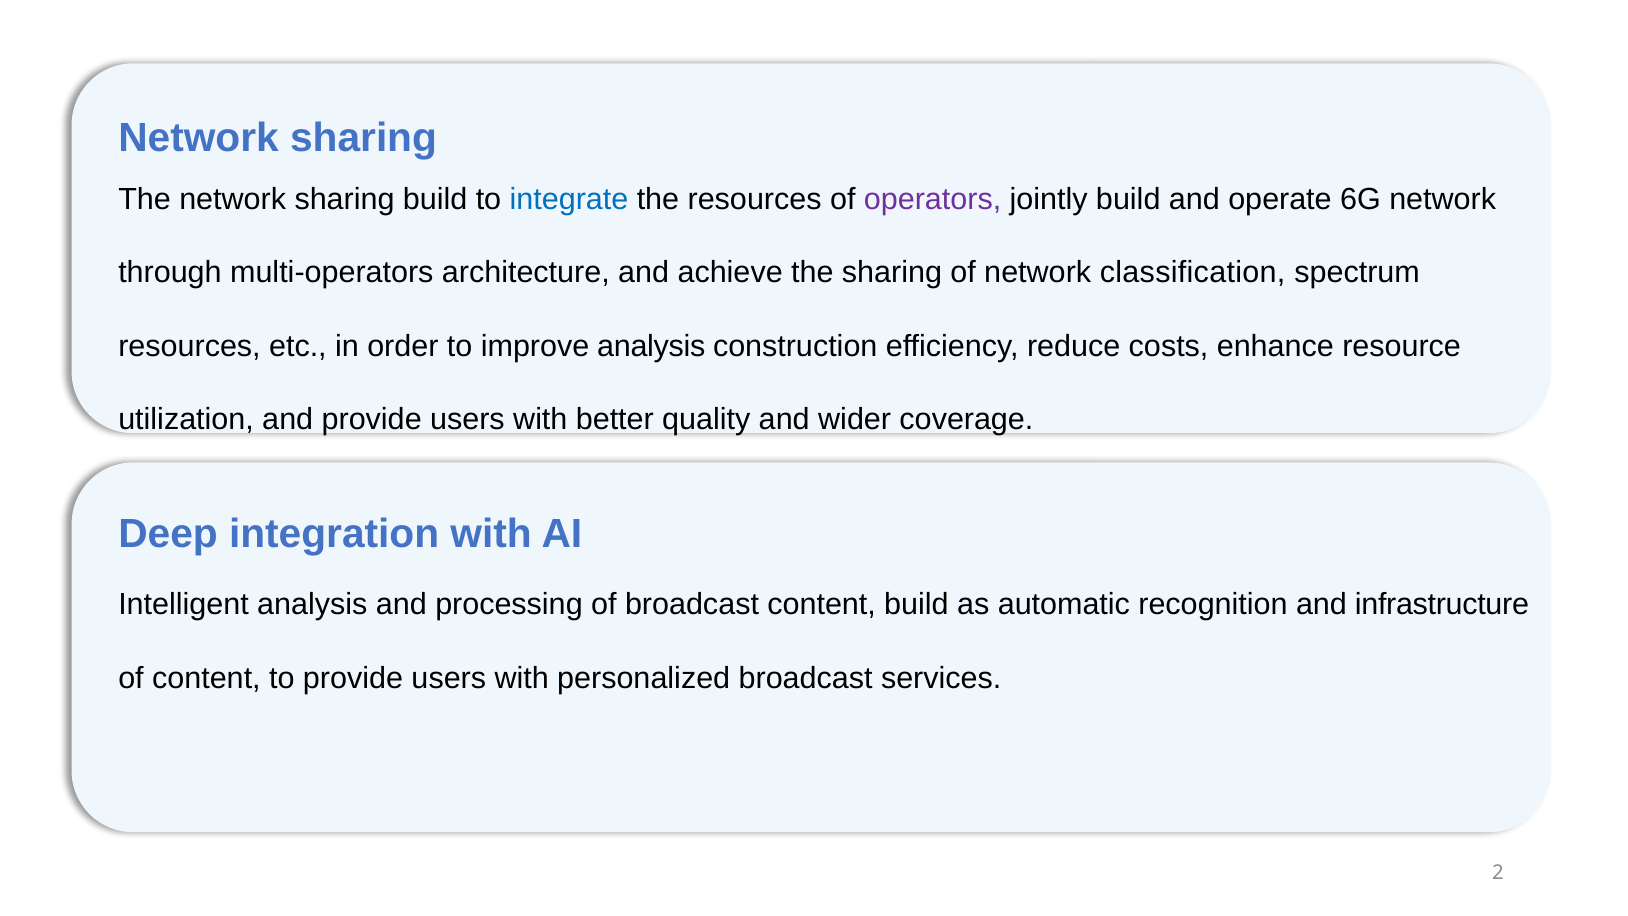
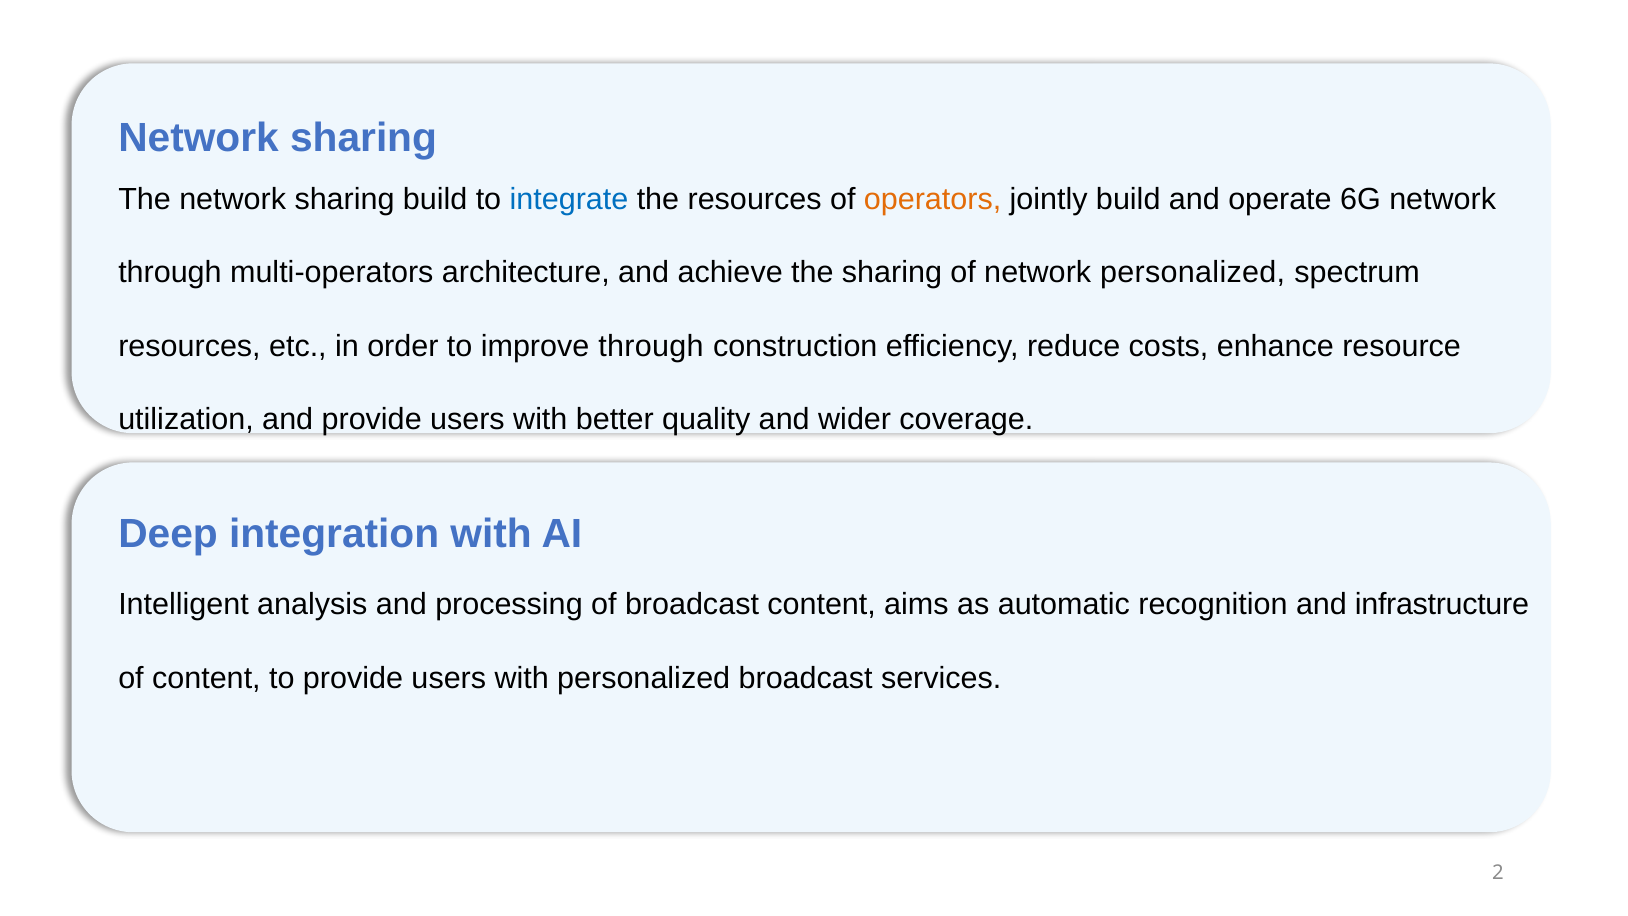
operators colour: purple -> orange (933, 199)
network classification: classification -> personalized (1193, 273)
improve analysis: analysis -> through (651, 346)
content build: build -> aims (916, 605)
